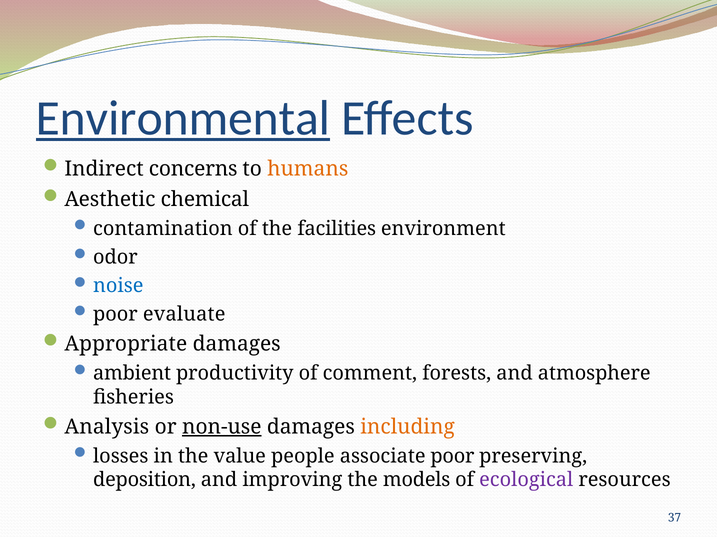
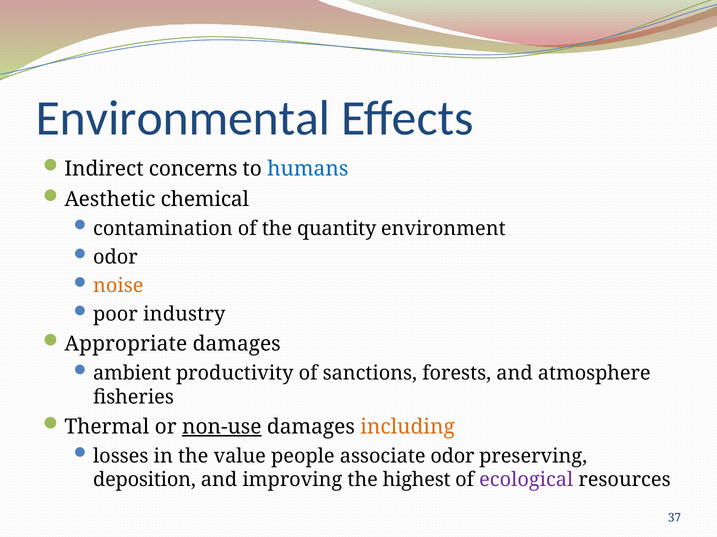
Environmental underline: present -> none (183, 118)
humans colour: orange -> blue (308, 169)
facilities: facilities -> quantity (337, 229)
noise colour: blue -> orange (118, 286)
evaluate: evaluate -> industry (184, 315)
comment: comment -> sanctions (370, 374)
Analysis: Analysis -> Thermal (107, 427)
associate poor: poor -> odor (452, 457)
models: models -> highest (417, 481)
